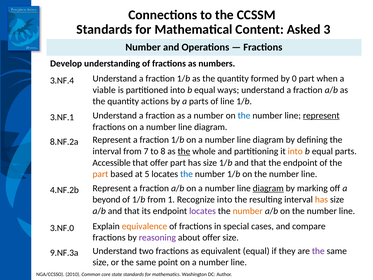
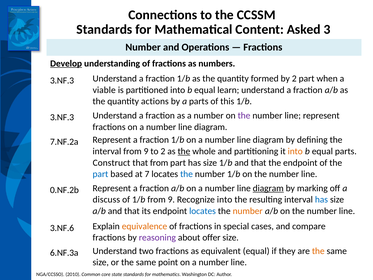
Develop underline: none -> present (66, 63)
3.NF.4: 3.NF.4 -> 3.NF.3 (62, 80)
by 0: 0 -> 2 (294, 79)
ways: ways -> learn (228, 90)
of line: line -> this (227, 101)
3.NF.1: 3.NF.1 -> 3.NF.3 (62, 117)
the colour: blue -> purple (244, 115)
represent underline: present -> none (321, 115)
8.NF.2a: 8.NF.2a -> 7.NF.2a (64, 142)
interval from 7: 7 -> 9 (146, 151)
to 8: 8 -> 2 (163, 151)
Accessible: Accessible -> Construct (111, 163)
that offer: offer -> from (159, 163)
part colour: orange -> blue (100, 174)
5: 5 -> 7 (147, 174)
4.NF.2b: 4.NF.2b -> 0.NF.2b (64, 190)
beyond: beyond -> discuss (106, 199)
1/b from 1: 1 -> 9 (171, 199)
has colour: orange -> blue (321, 199)
locates colour: purple -> blue (203, 211)
3.NF.0: 3.NF.0 -> 3.NF.6 (62, 228)
9.NF.3a: 9.NF.3a -> 6.NF.3a (64, 253)
the colour: purple -> orange (318, 251)
